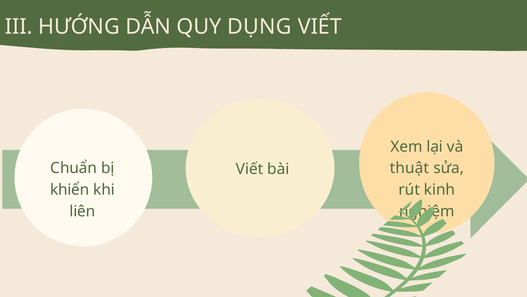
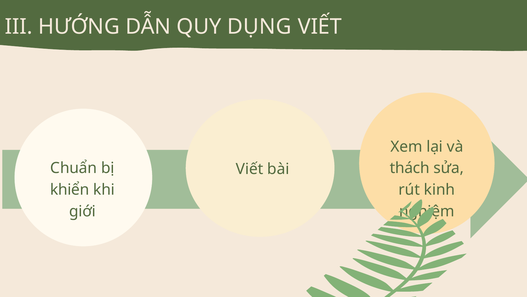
thuật: thuật -> thách (410, 168)
liên: liên -> giới (83, 211)
